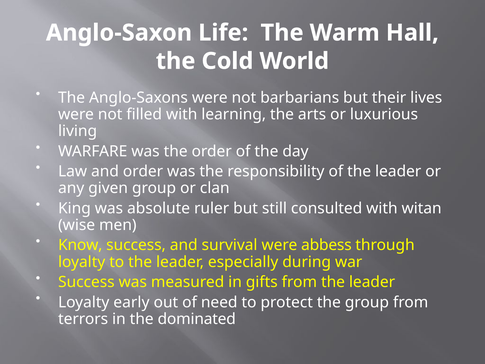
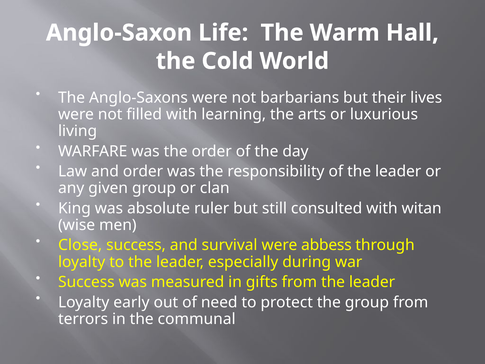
Know: Know -> Close (80, 245)
dominated: dominated -> communal (197, 319)
